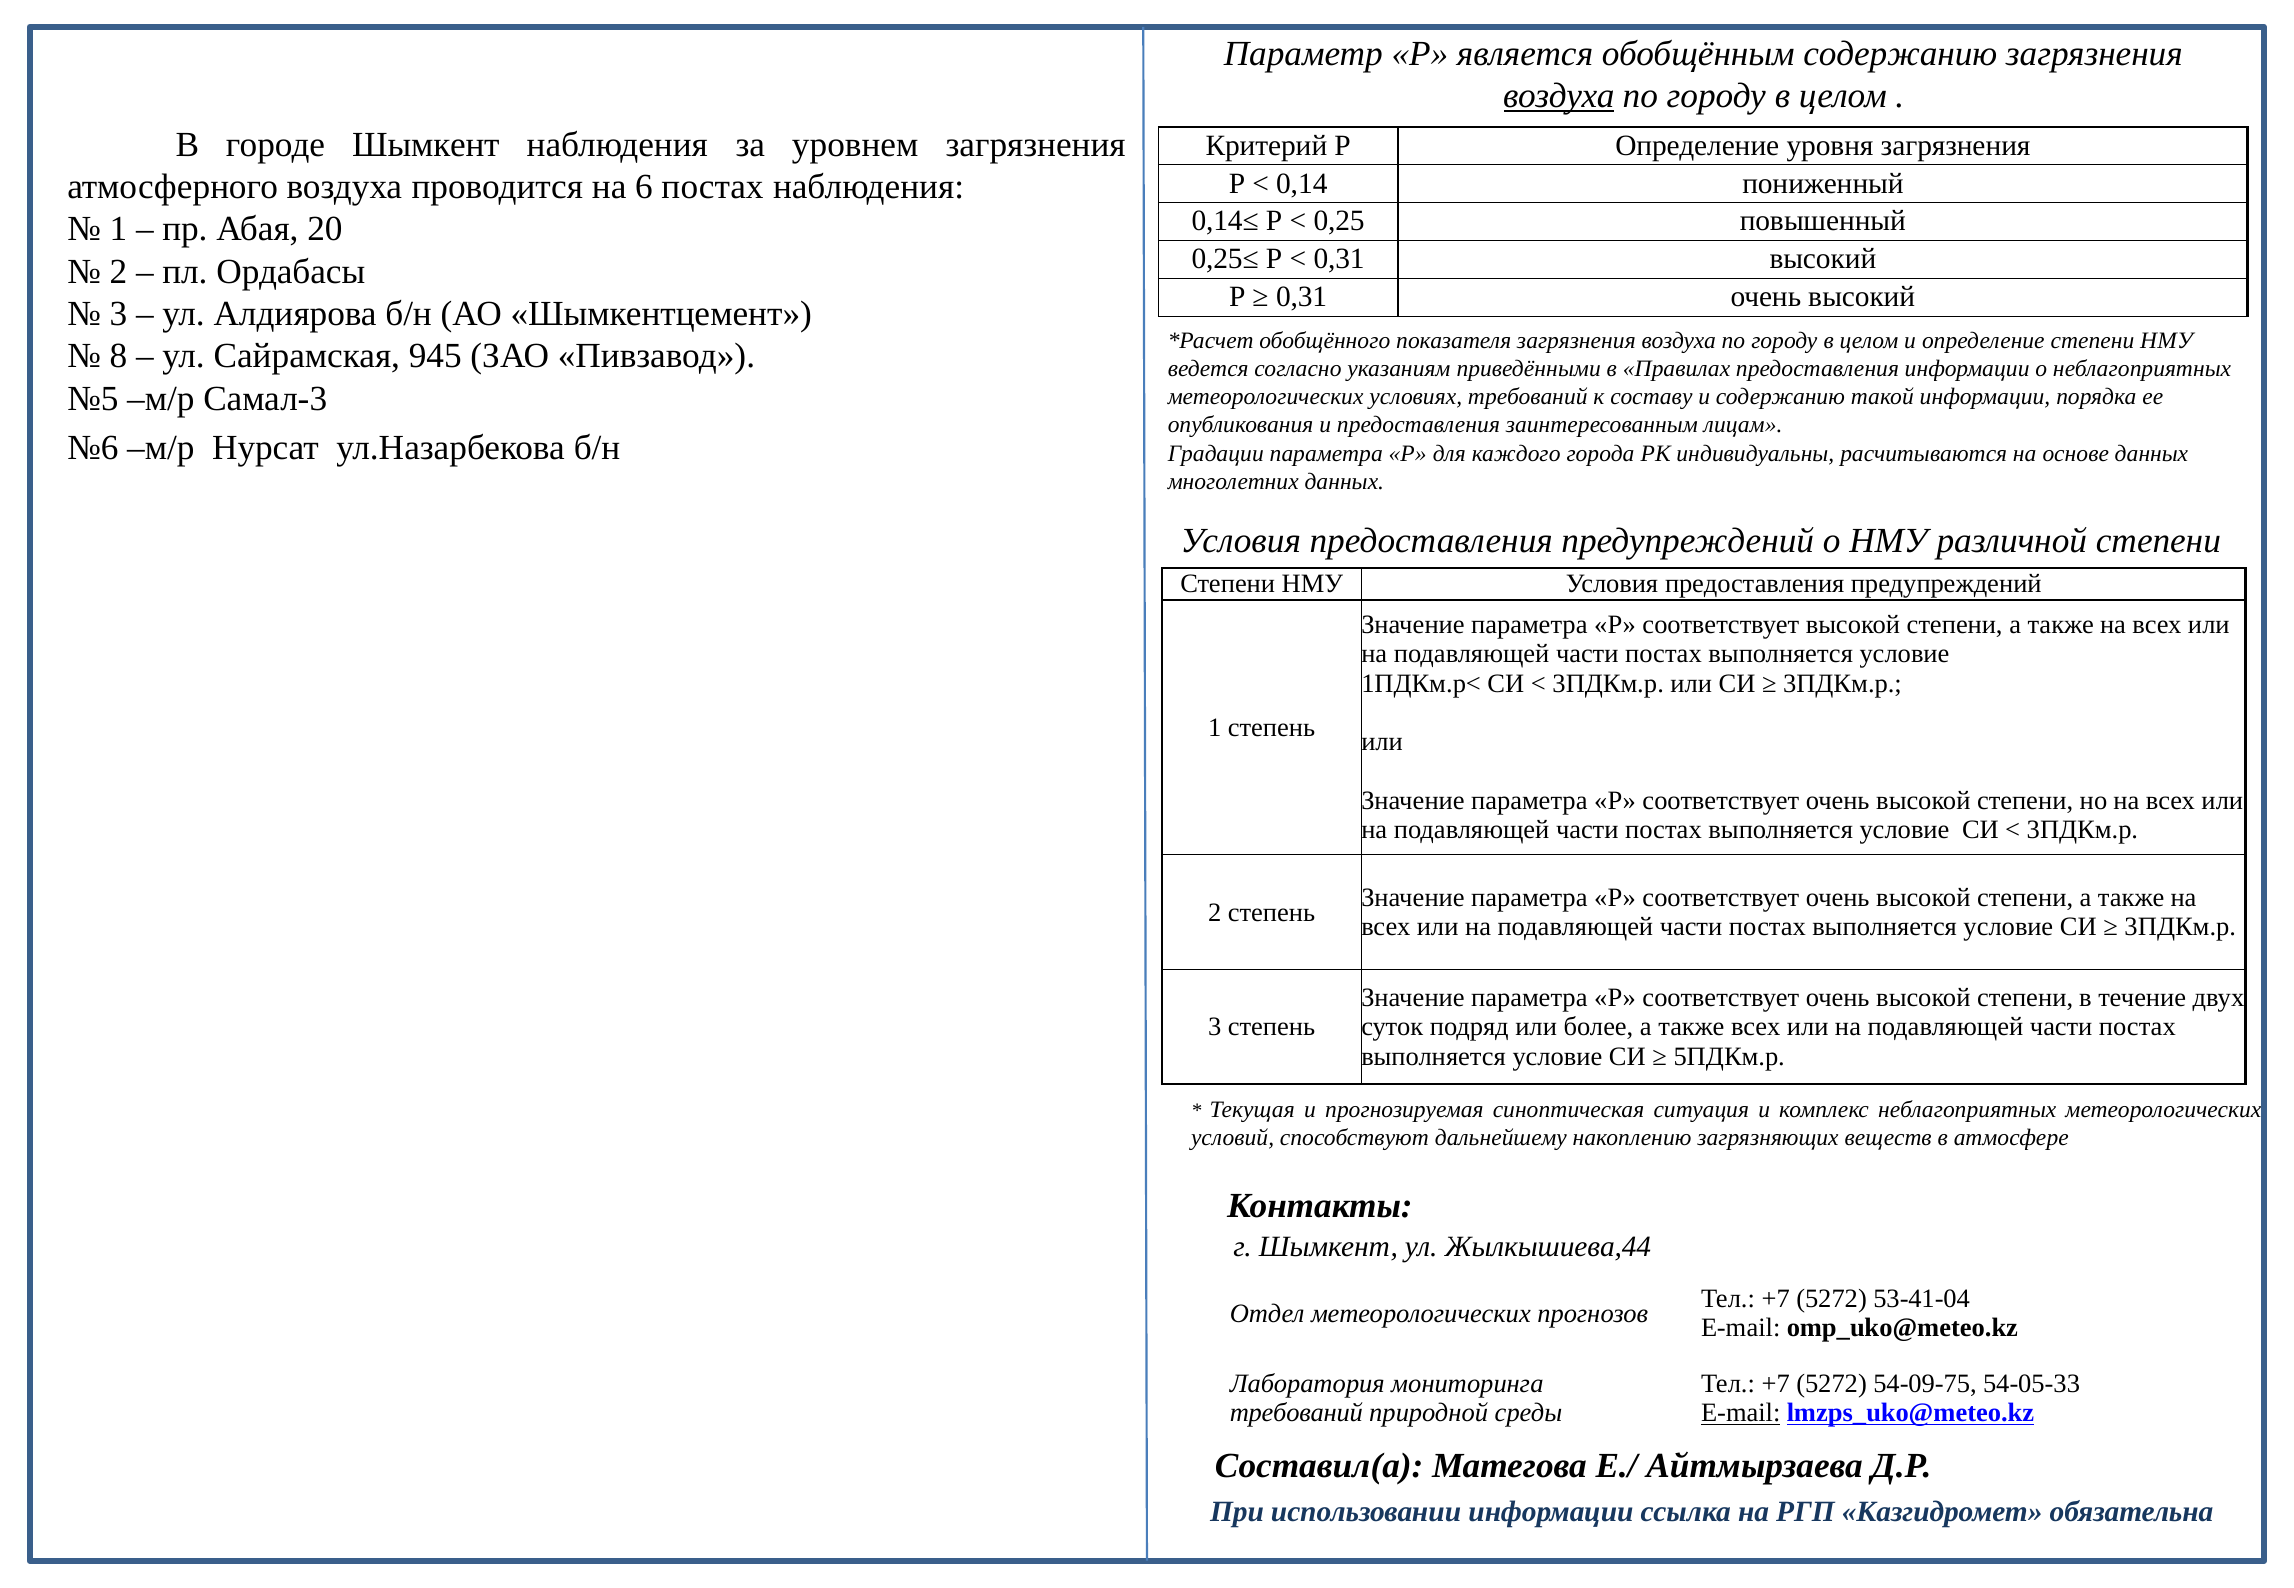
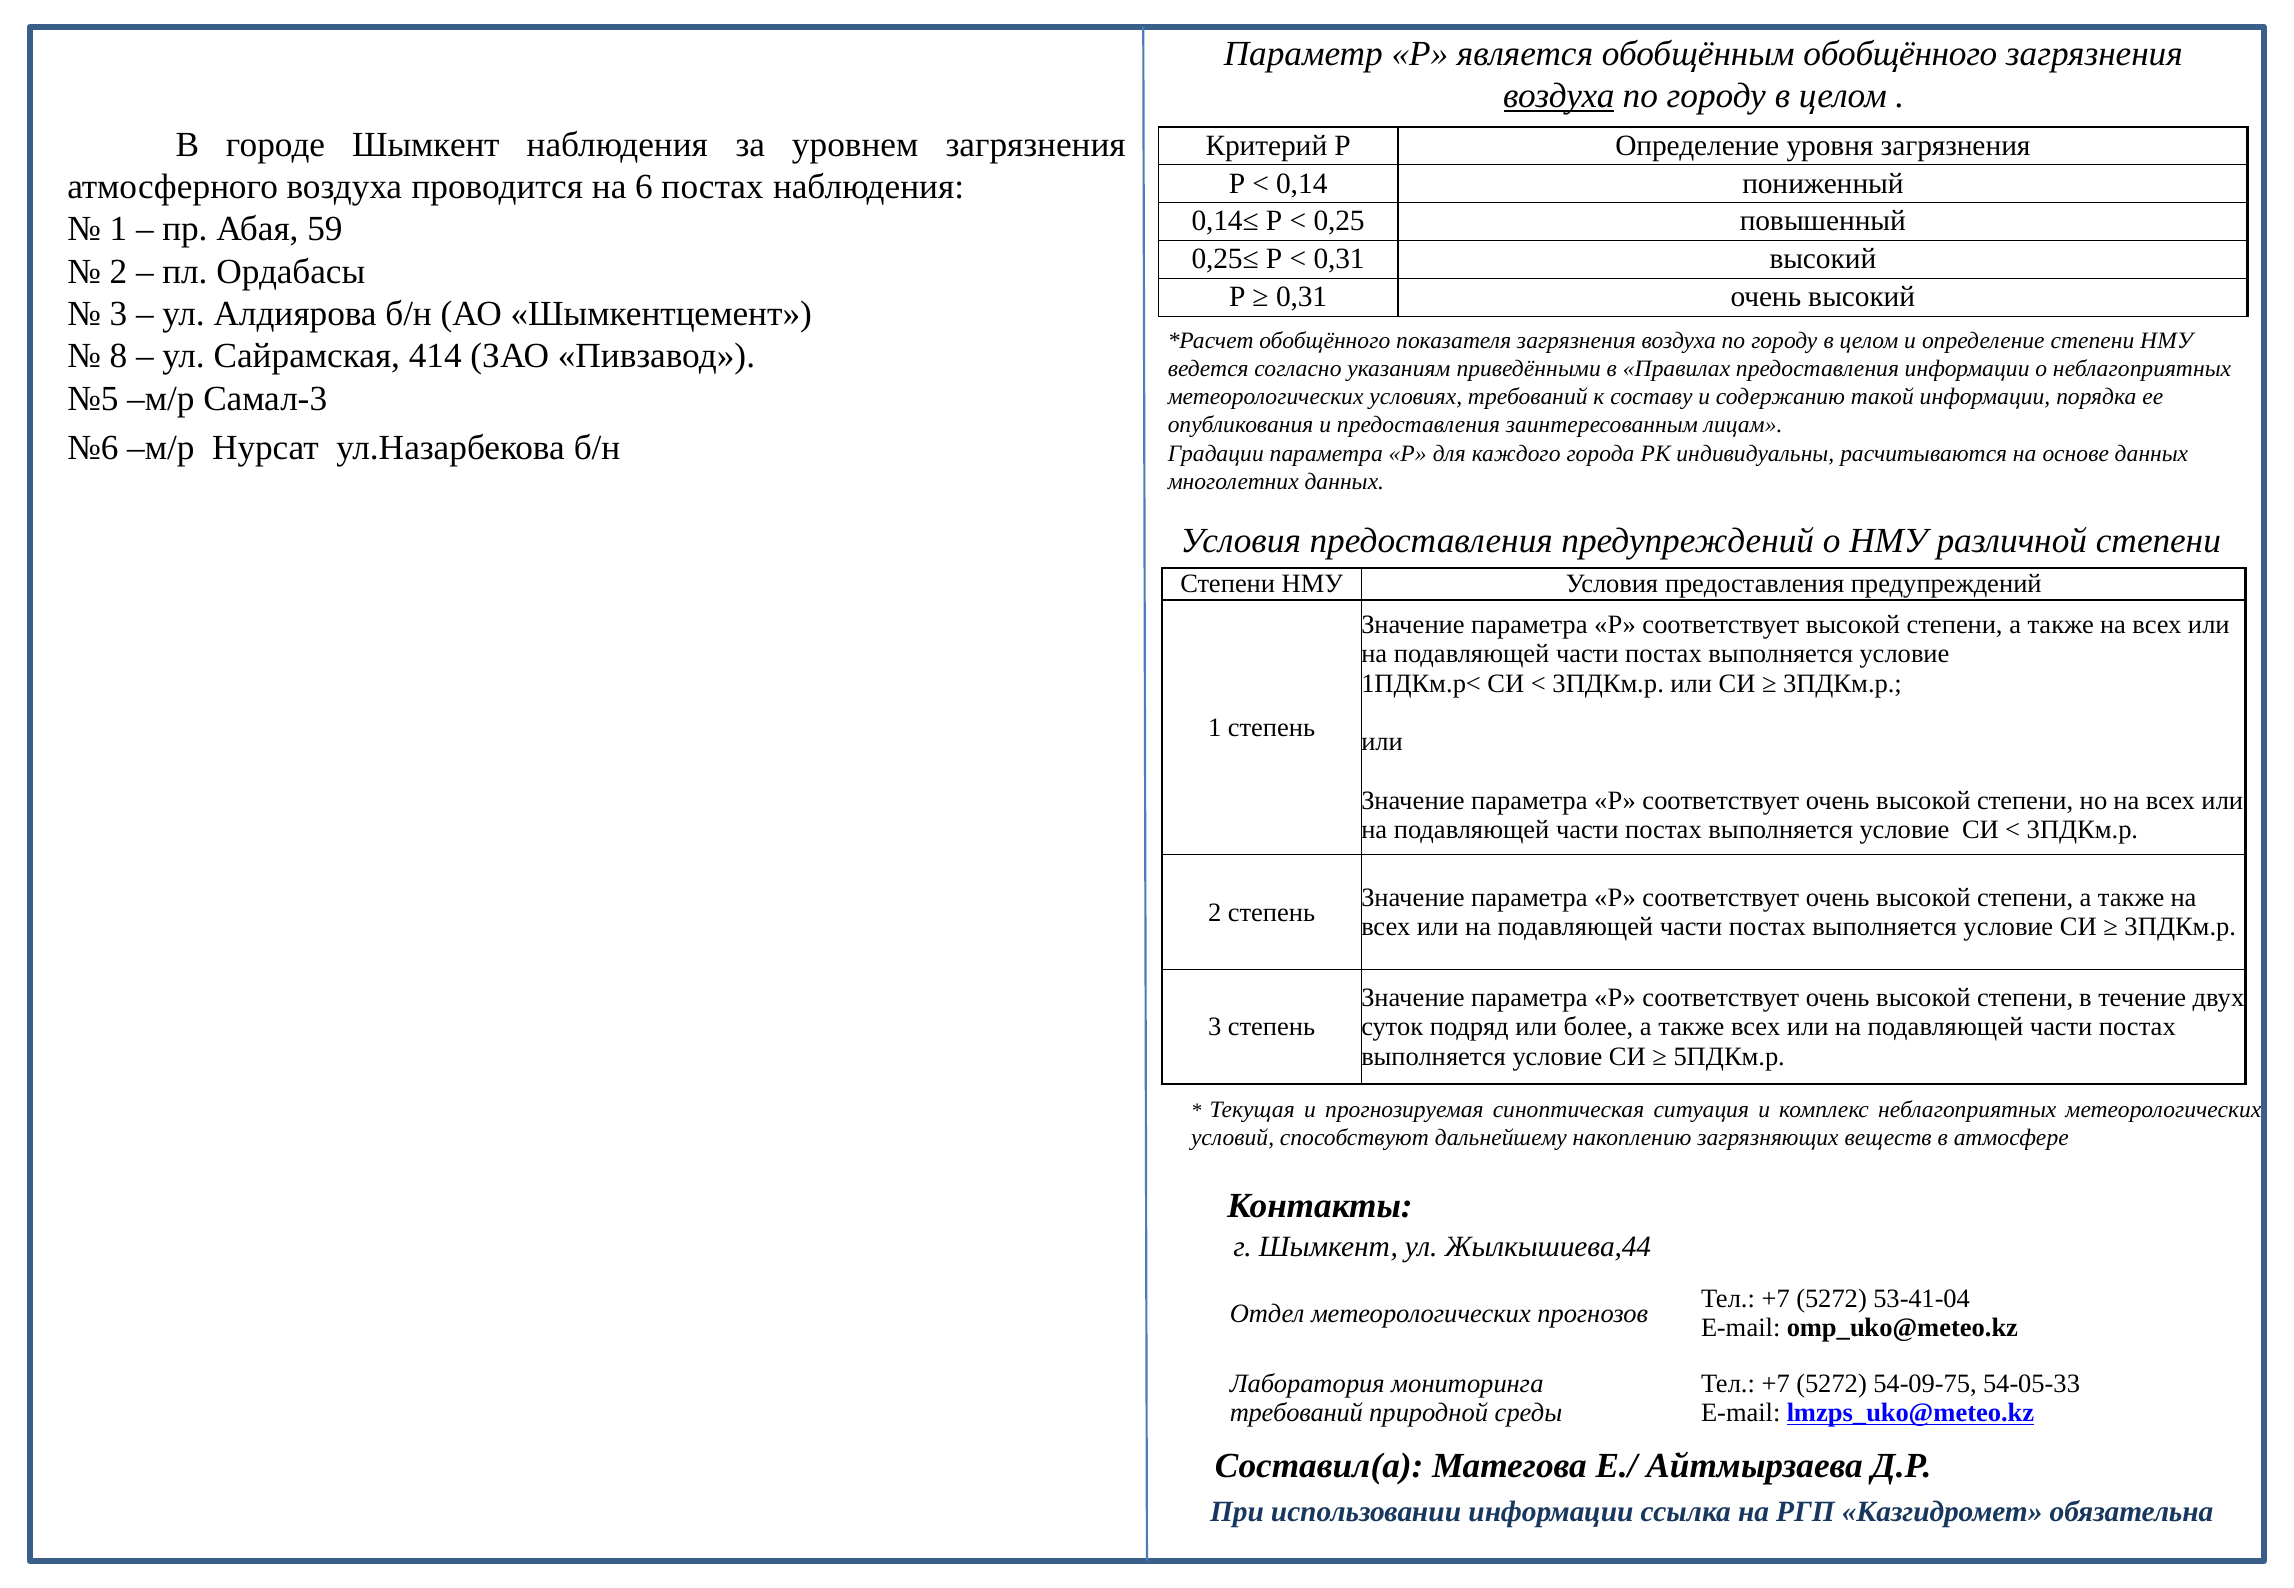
обобщённым содержанию: содержанию -> обобщённого (1900, 54)
20: 20 -> 59 (325, 229)
945: 945 -> 414 (435, 356)
E-mail underline: present -> none (1741, 1413)
